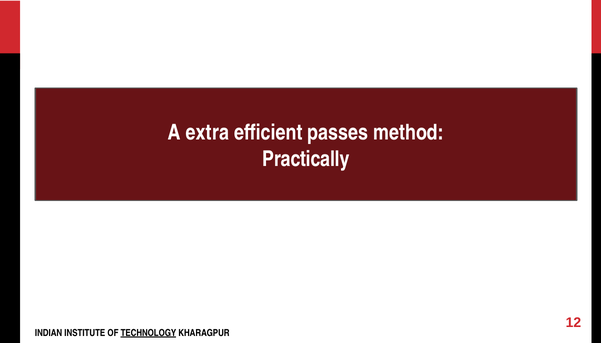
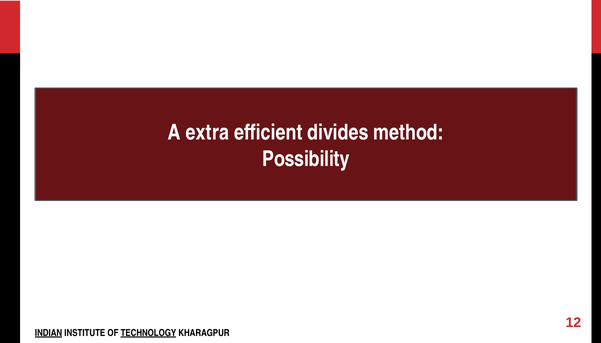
passes: passes -> divides (338, 133)
Practically: Practically -> Possibility (306, 159)
INDIAN underline: none -> present (49, 333)
